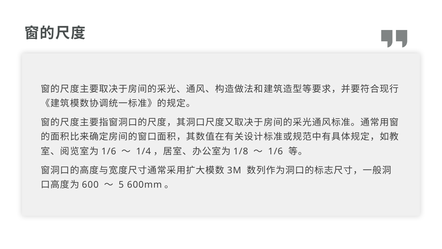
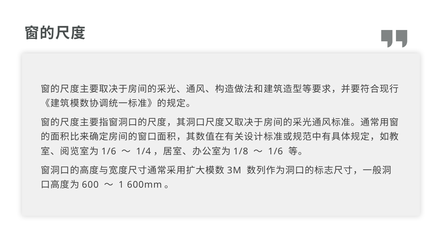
5: 5 -> 1 (121, 184)
